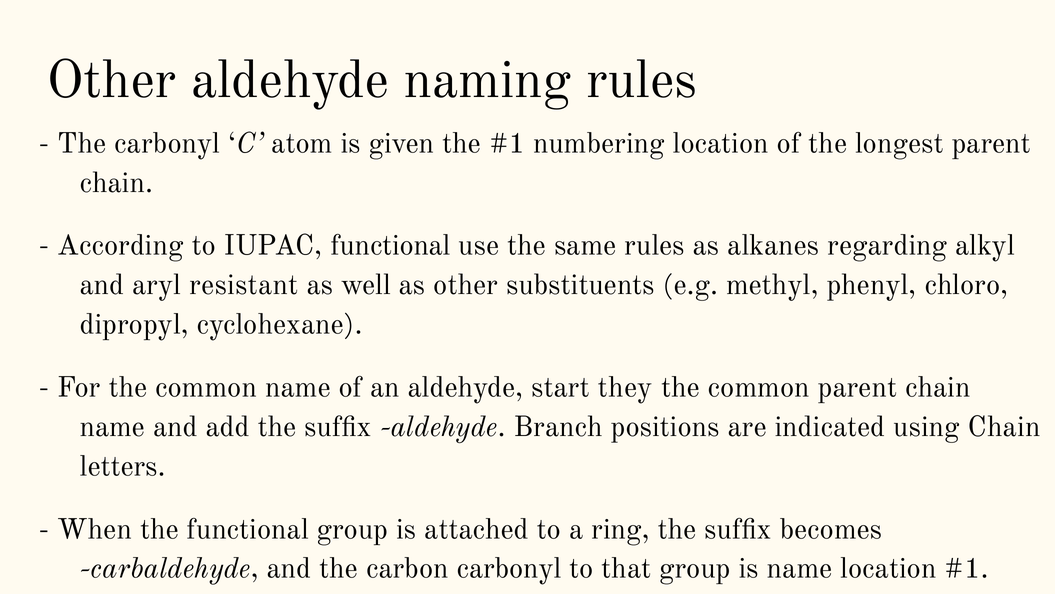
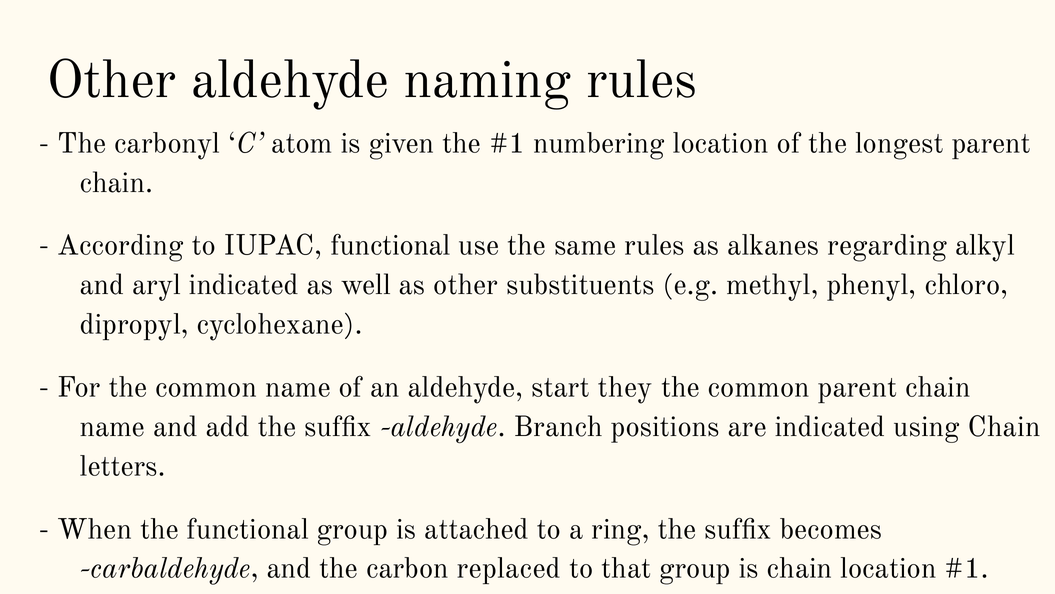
aryl resistant: resistant -> indicated (244, 285)
carbon carbonyl: carbonyl -> replaced (509, 568)
is name: name -> chain (800, 568)
